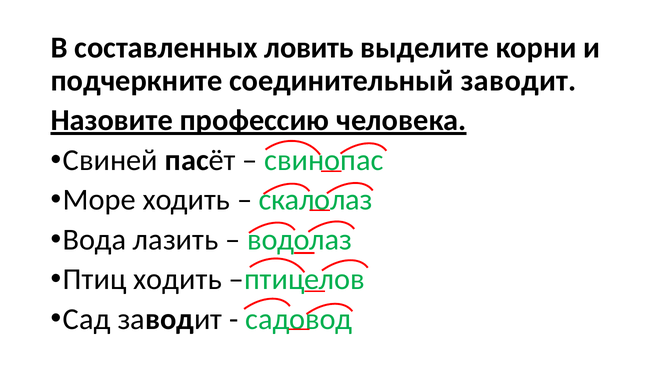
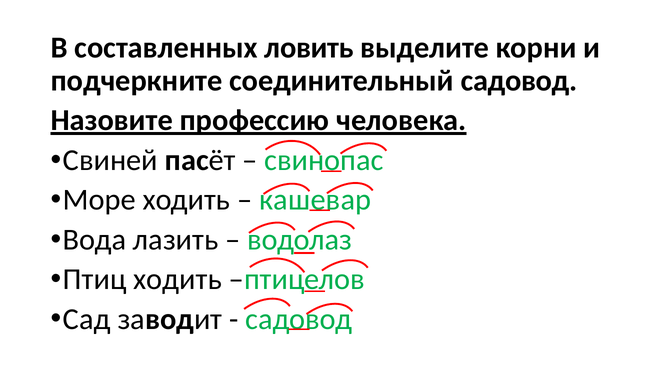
соединительный заводит: заводит -> садовод (519, 81)
скалолаз: скалолаз -> кашевар (315, 200)
